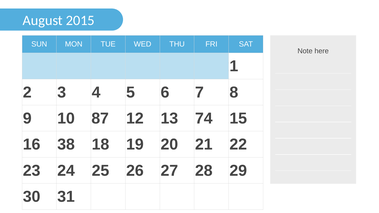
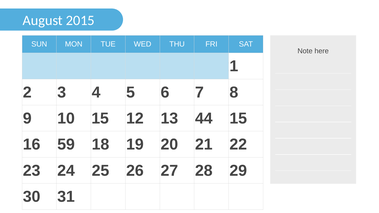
10 87: 87 -> 15 (100, 119)
74: 74 -> 44 (204, 119)
38: 38 -> 59 (66, 145)
